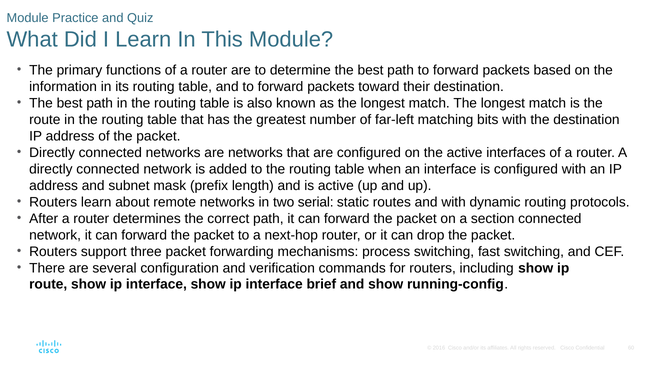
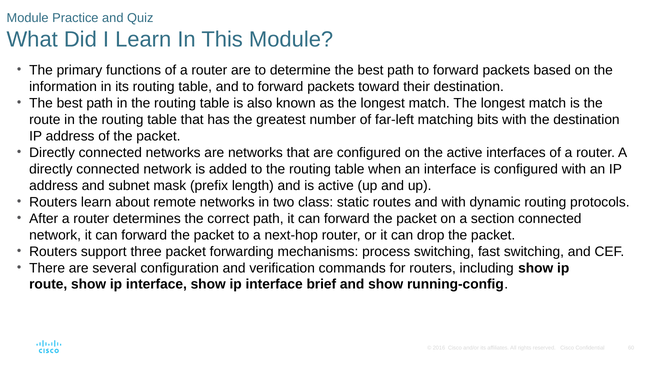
serial: serial -> class (316, 202)
